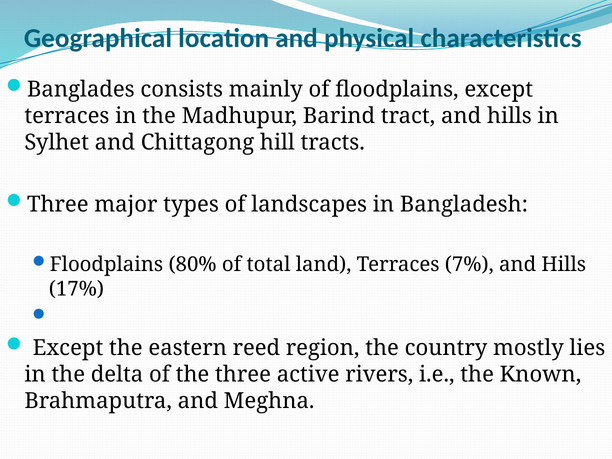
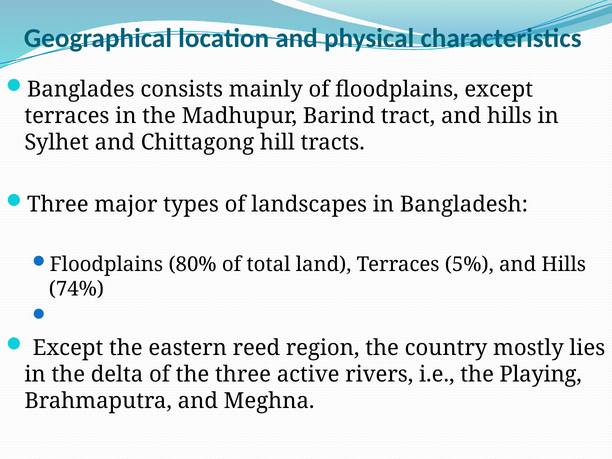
7%: 7% -> 5% (469, 265)
17%: 17% -> 74% (76, 289)
Known: Known -> Playing (541, 374)
